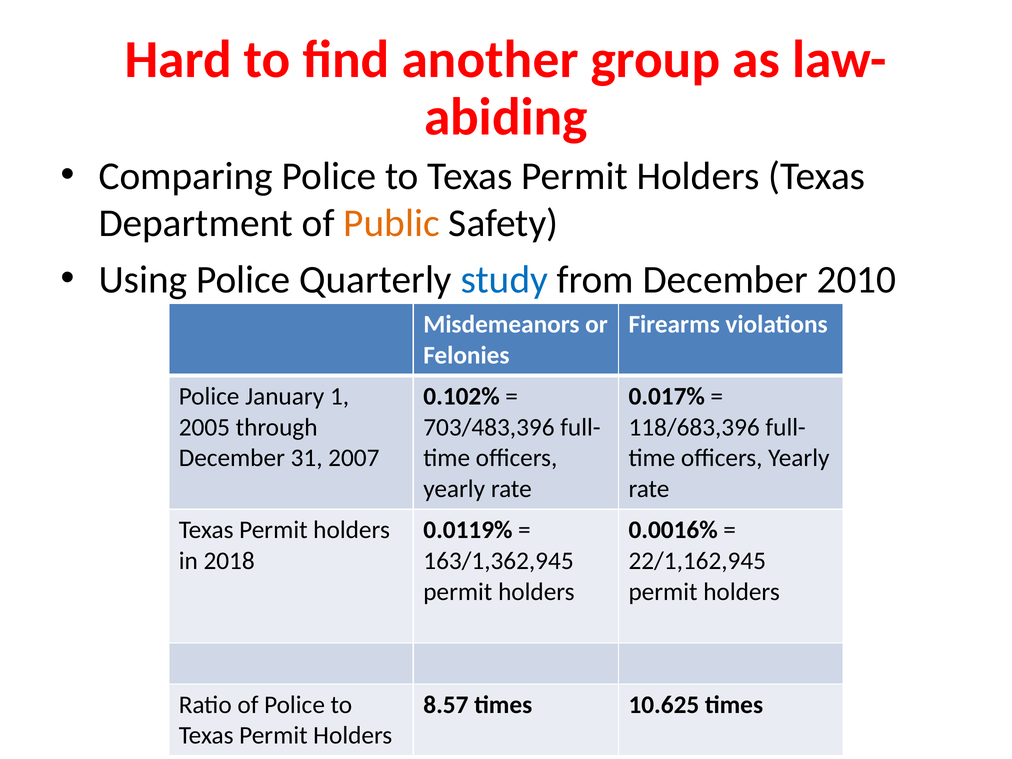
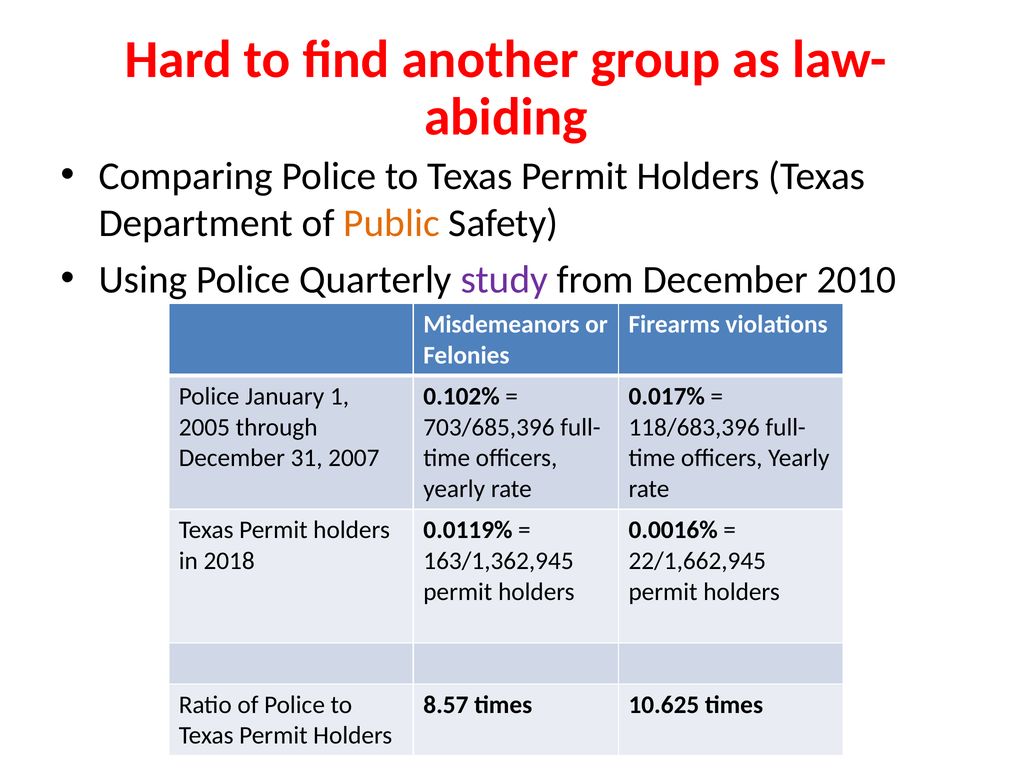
study colour: blue -> purple (504, 280)
703/483,396: 703/483,396 -> 703/685,396 (489, 427)
22/1,162,945: 22/1,162,945 -> 22/1,662,945 (697, 561)
